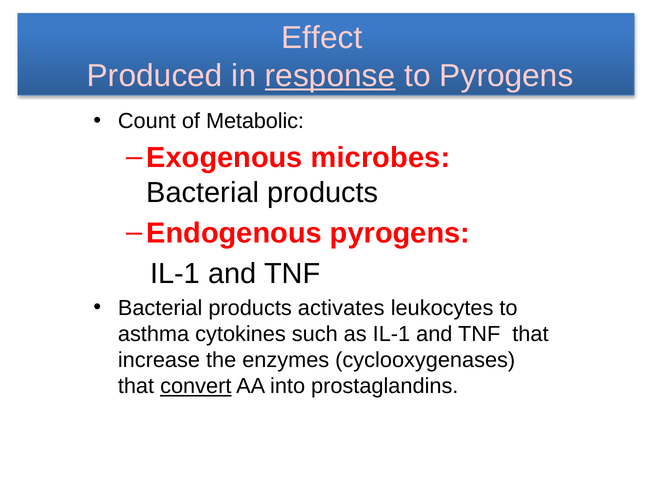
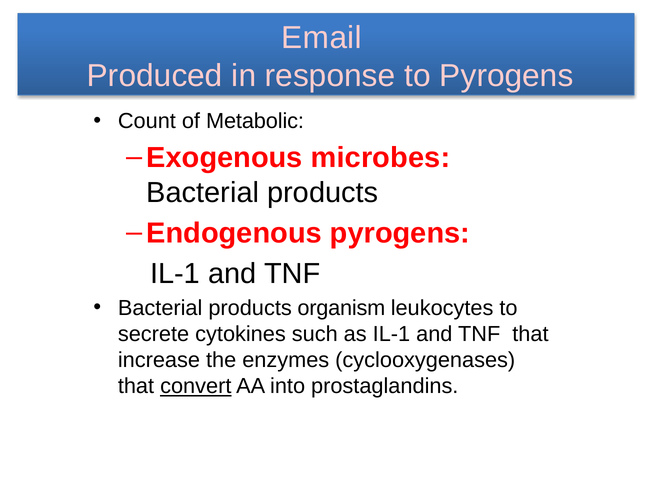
Effect: Effect -> Email (322, 38)
response underline: present -> none (330, 76)
activates: activates -> organism (341, 308)
asthma: asthma -> secrete (154, 334)
